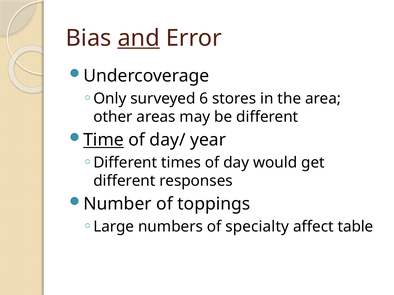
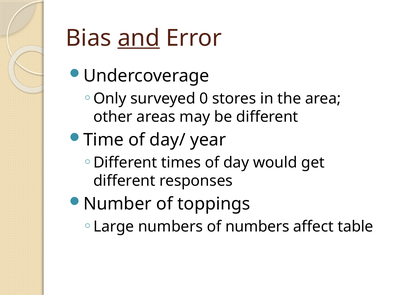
6: 6 -> 0 (204, 99)
Time underline: present -> none (104, 140)
of specialty: specialty -> numbers (257, 227)
